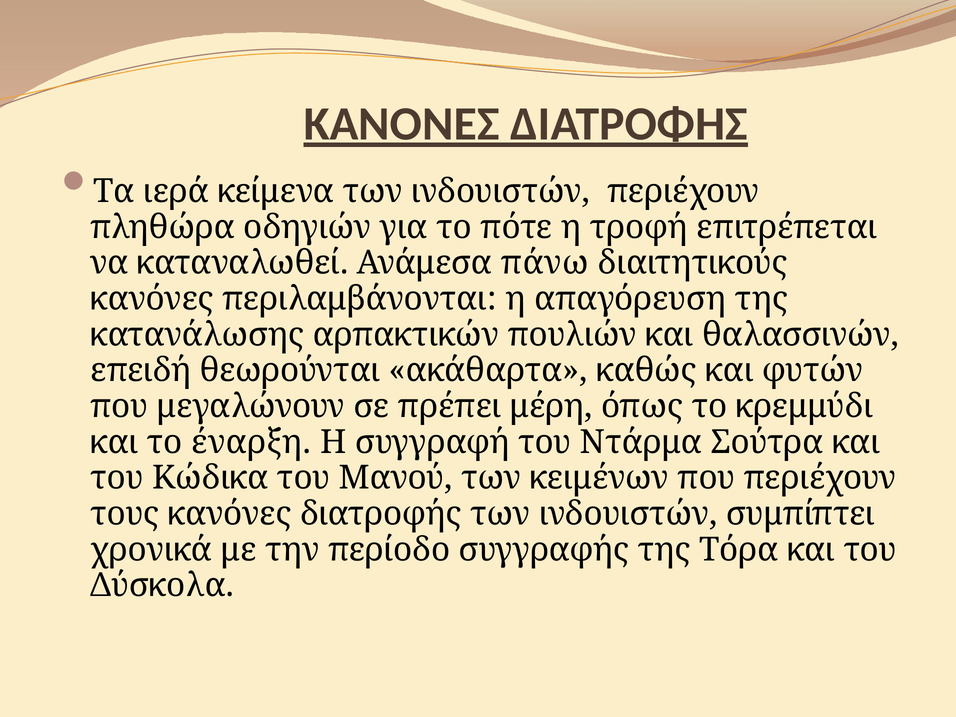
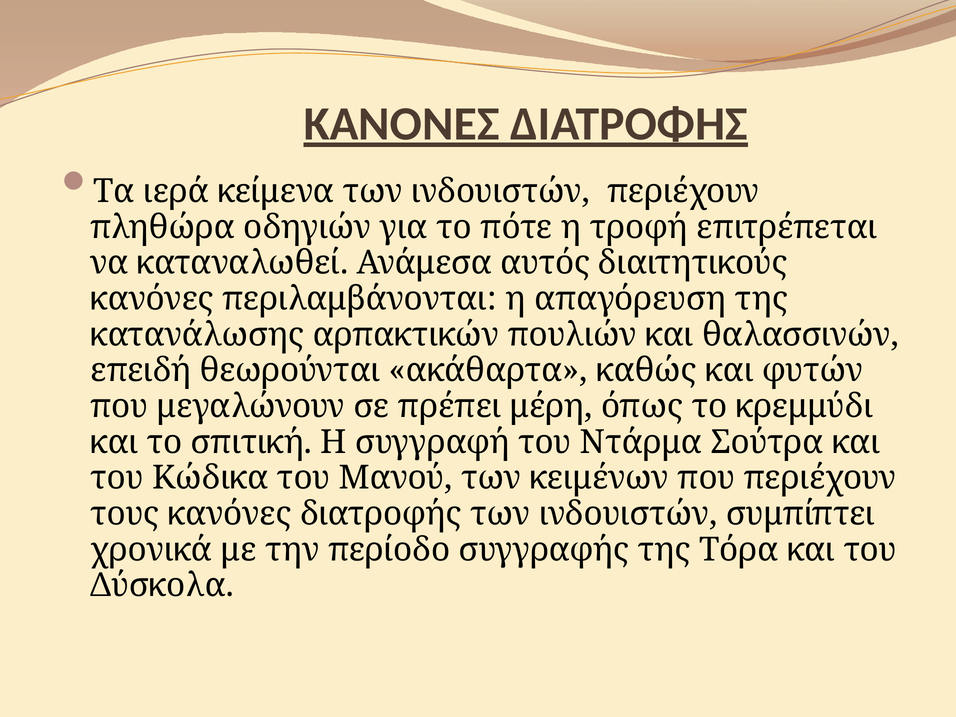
πάνω: πάνω -> αυτός (545, 263)
έναρξη: έναρξη -> σπιτική (252, 442)
